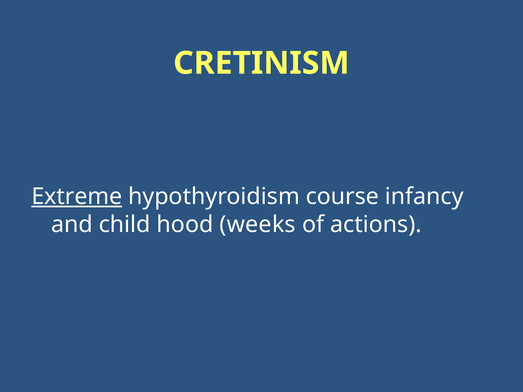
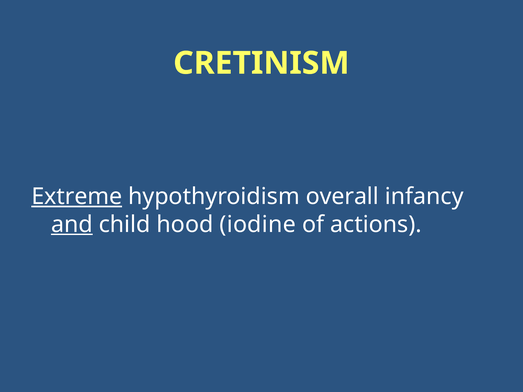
course: course -> overall (342, 197)
and underline: none -> present (72, 225)
weeks: weeks -> iodine (258, 225)
